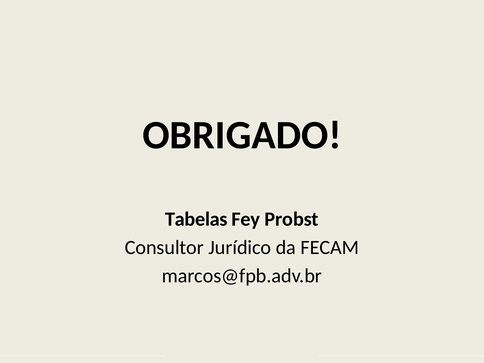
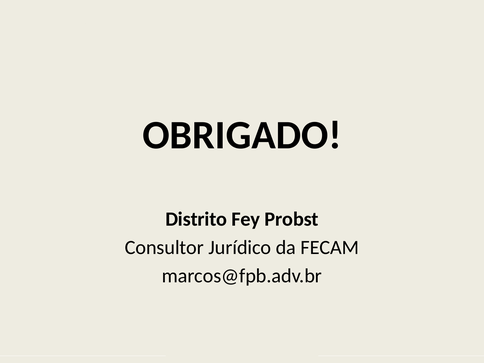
Tabelas: Tabelas -> Distrito (196, 219)
